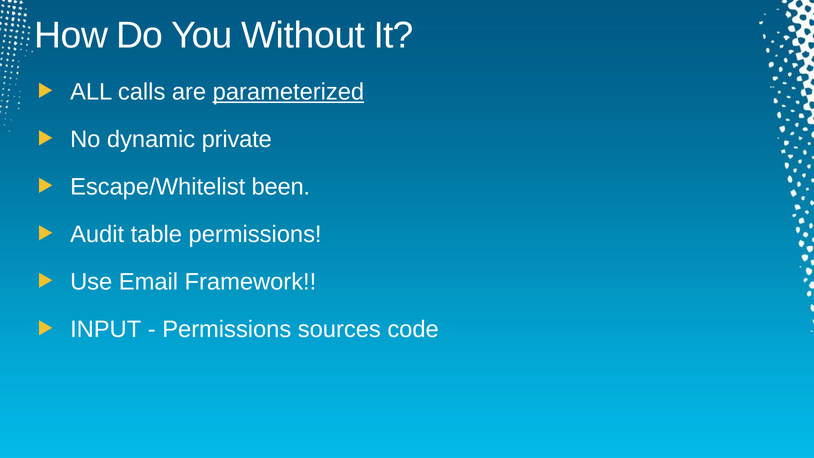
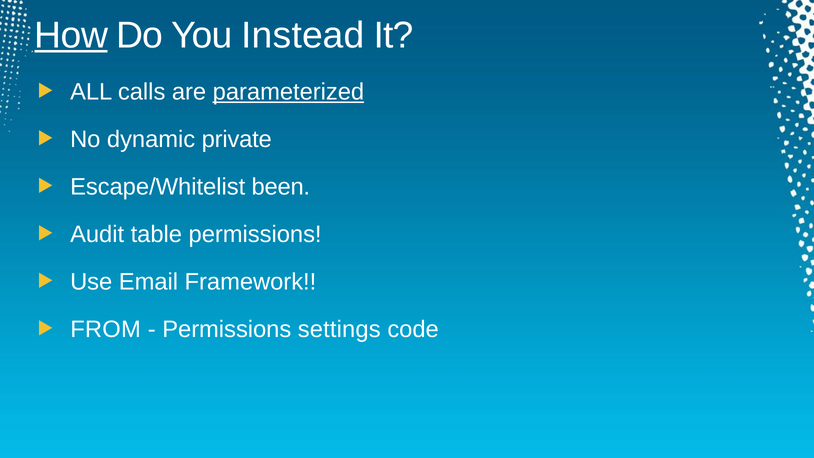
How underline: none -> present (71, 35)
Without: Without -> Instead (303, 35)
INPUT: INPUT -> FROM (106, 329)
sources: sources -> settings (339, 329)
